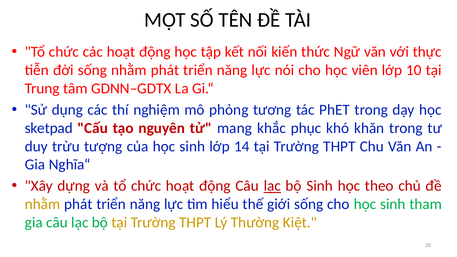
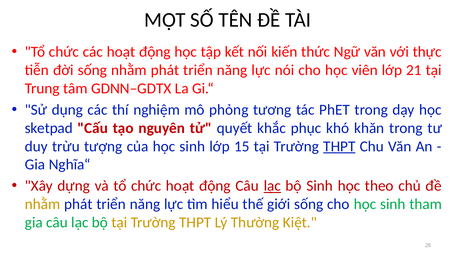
10: 10 -> 21 (414, 70)
mang: mang -> quyết (235, 128)
14: 14 -> 15 (242, 146)
THPT underline: none -> present (339, 146)
